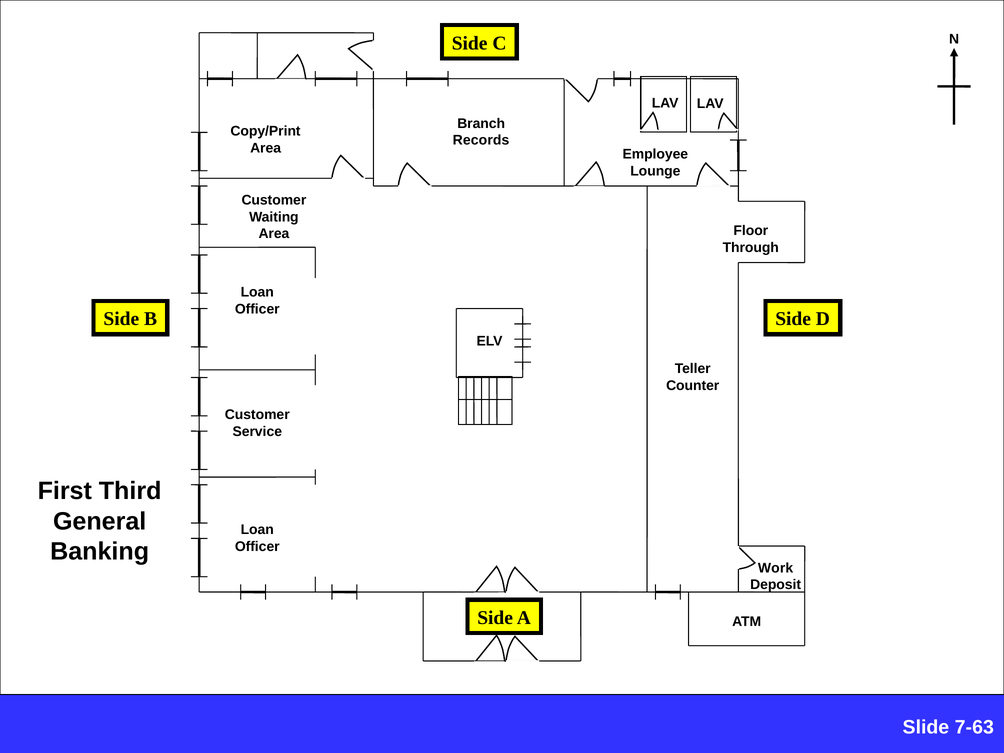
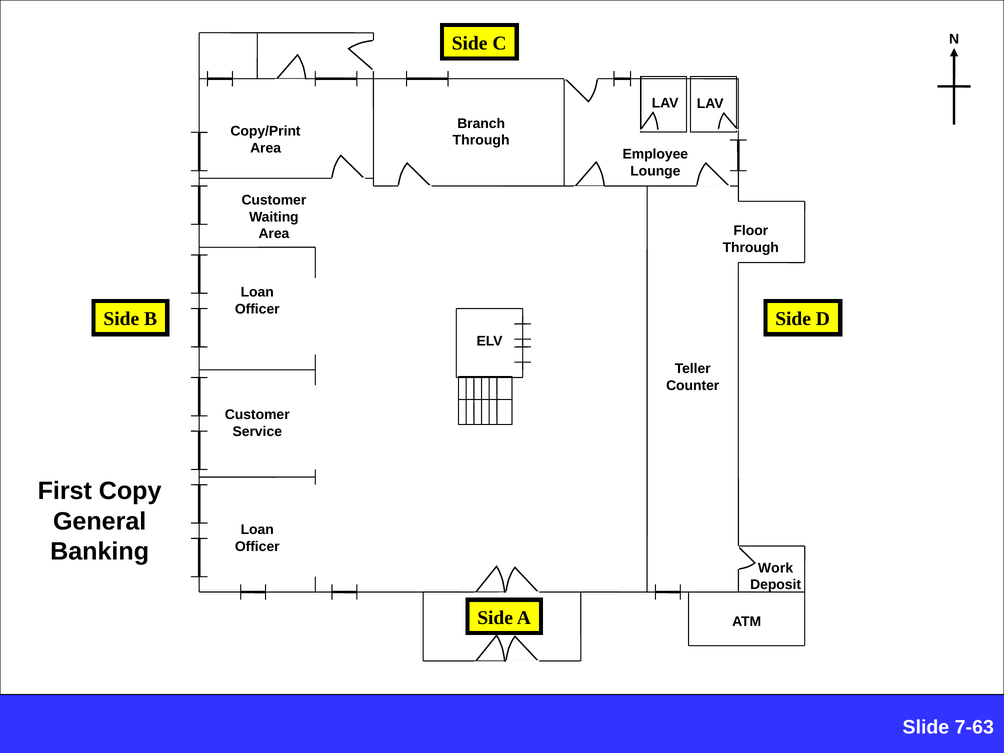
Records: Records -> Through (481, 140)
Third: Third -> Copy (130, 491)
